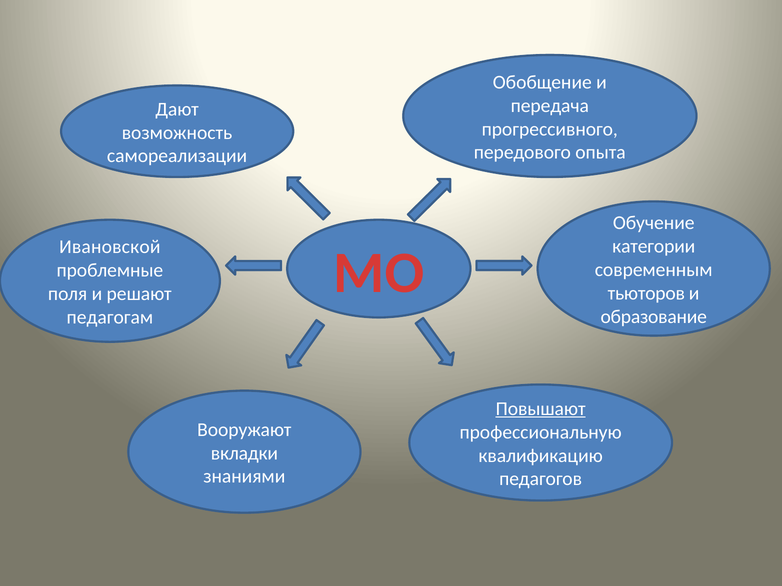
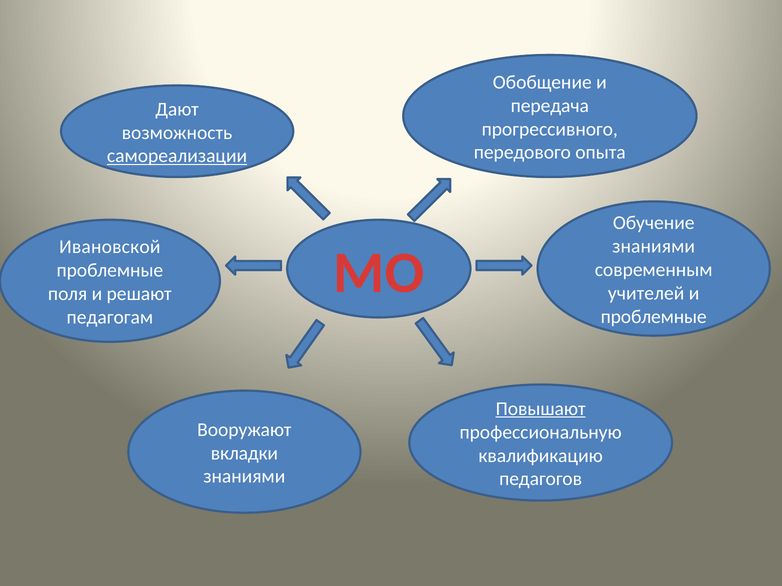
самореализации underline: none -> present (177, 156)
категории: категории -> знаниями (654, 247)
тьюторов: тьюторов -> учителей (646, 294)
образование: образование -> проблемные (654, 317)
